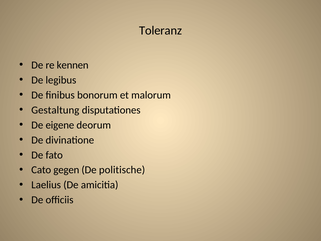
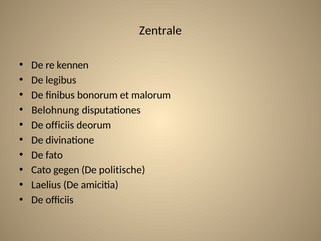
Toleranz: Toleranz -> Zentrale (160, 31)
Gestaltung: Gestaltung -> Belohnung (55, 110)
eigene: eigene -> officiis (60, 125)
